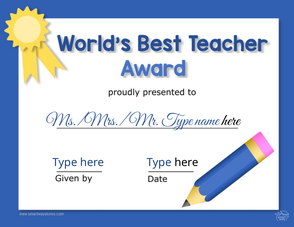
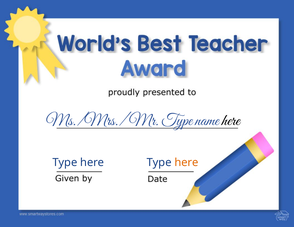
here colour: black -> orange (186, 163)
